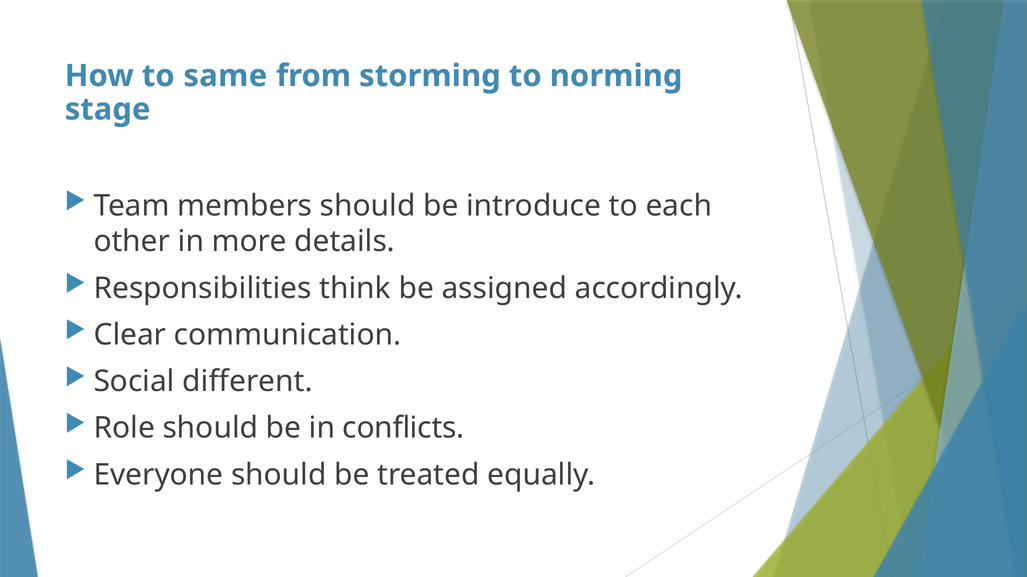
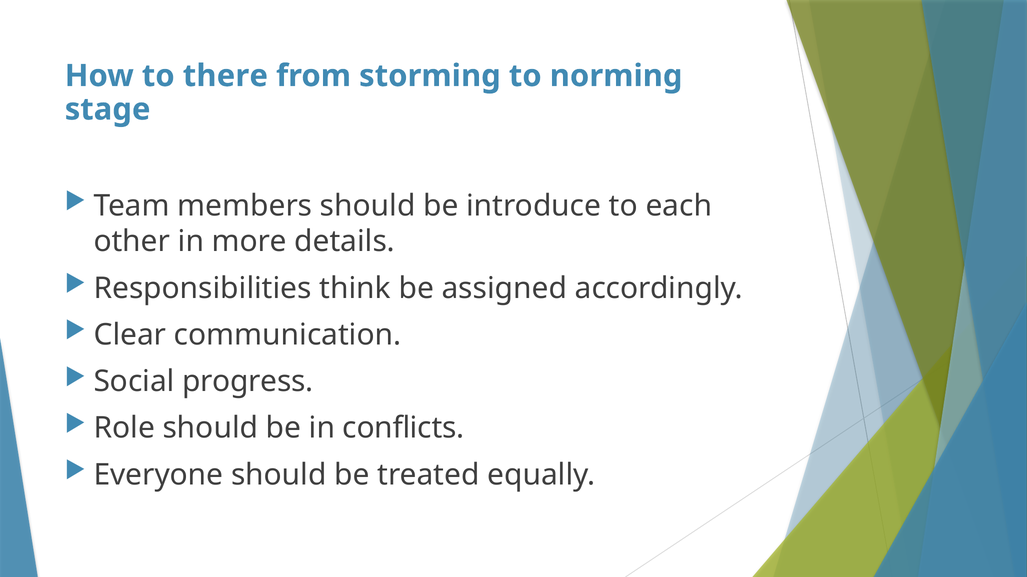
same: same -> there (225, 76)
different: different -> progress (248, 382)
